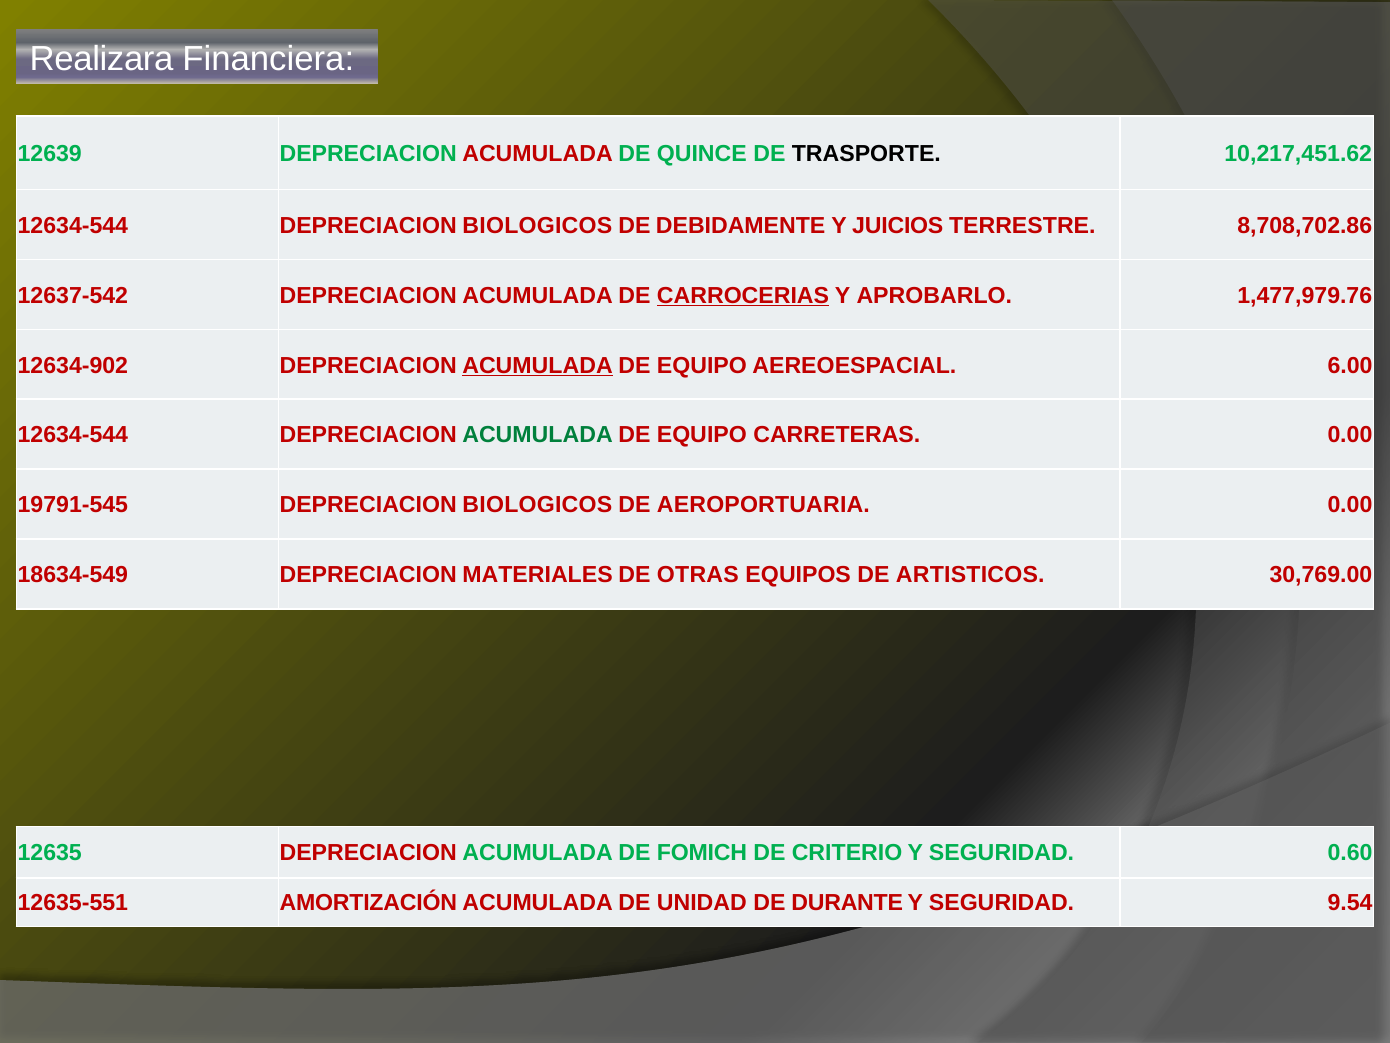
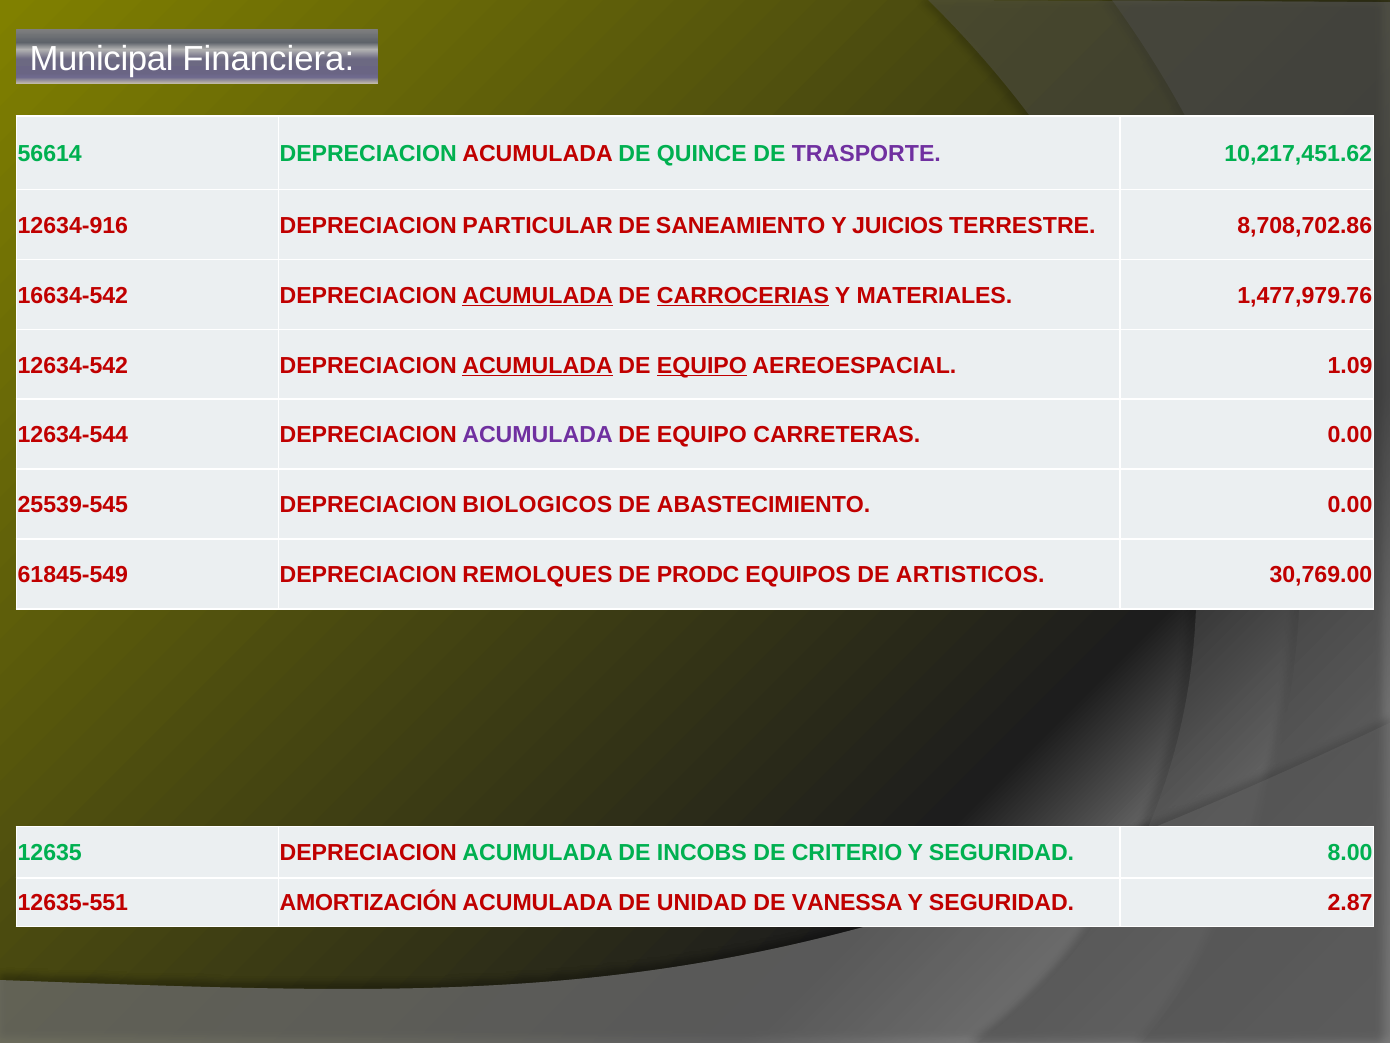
Realizara: Realizara -> Municipal (102, 59)
12639: 12639 -> 56614 (50, 154)
TRASPORTE colour: black -> purple (866, 154)
12634-544: 12634-544 -> 12634-916 (73, 226)
BIOLOGICOS: BIOLOGICOS -> PARTICULAR (538, 226)
DEBIDAMENTE: DEBIDAMENTE -> SANEAMIENTO (741, 226)
12637-542: 12637-542 -> 16634-542 (73, 295)
ACUMULADA underline: none -> present (538, 295)
APROBARLO: APROBARLO -> MATERIALES (934, 295)
12634-902: 12634-902 -> 12634-542 (73, 365)
EQUIPO underline: none -> present (702, 365)
6.00: 6.00 -> 1.09 (1350, 365)
ACUMULADA colour: green -> purple (538, 435)
19791-545: 19791-545 -> 25539-545 (73, 505)
AEROPORTUARIA: AEROPORTUARIA -> ABASTECIMIENTO (764, 505)
18634-549: 18634-549 -> 61845-549 (73, 575)
MATERIALES: MATERIALES -> REMOLQUES (537, 575)
OTRAS: OTRAS -> PRODC (698, 575)
FOMICH: FOMICH -> INCOBS (702, 853)
0.60: 0.60 -> 8.00 (1350, 853)
DURANTE: DURANTE -> VANESSA (847, 903)
9.54: 9.54 -> 2.87 (1350, 903)
